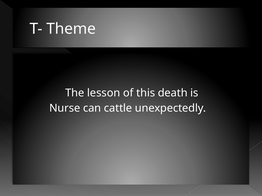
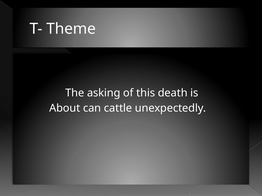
lesson: lesson -> asking (104, 93)
Nurse: Nurse -> About (65, 108)
